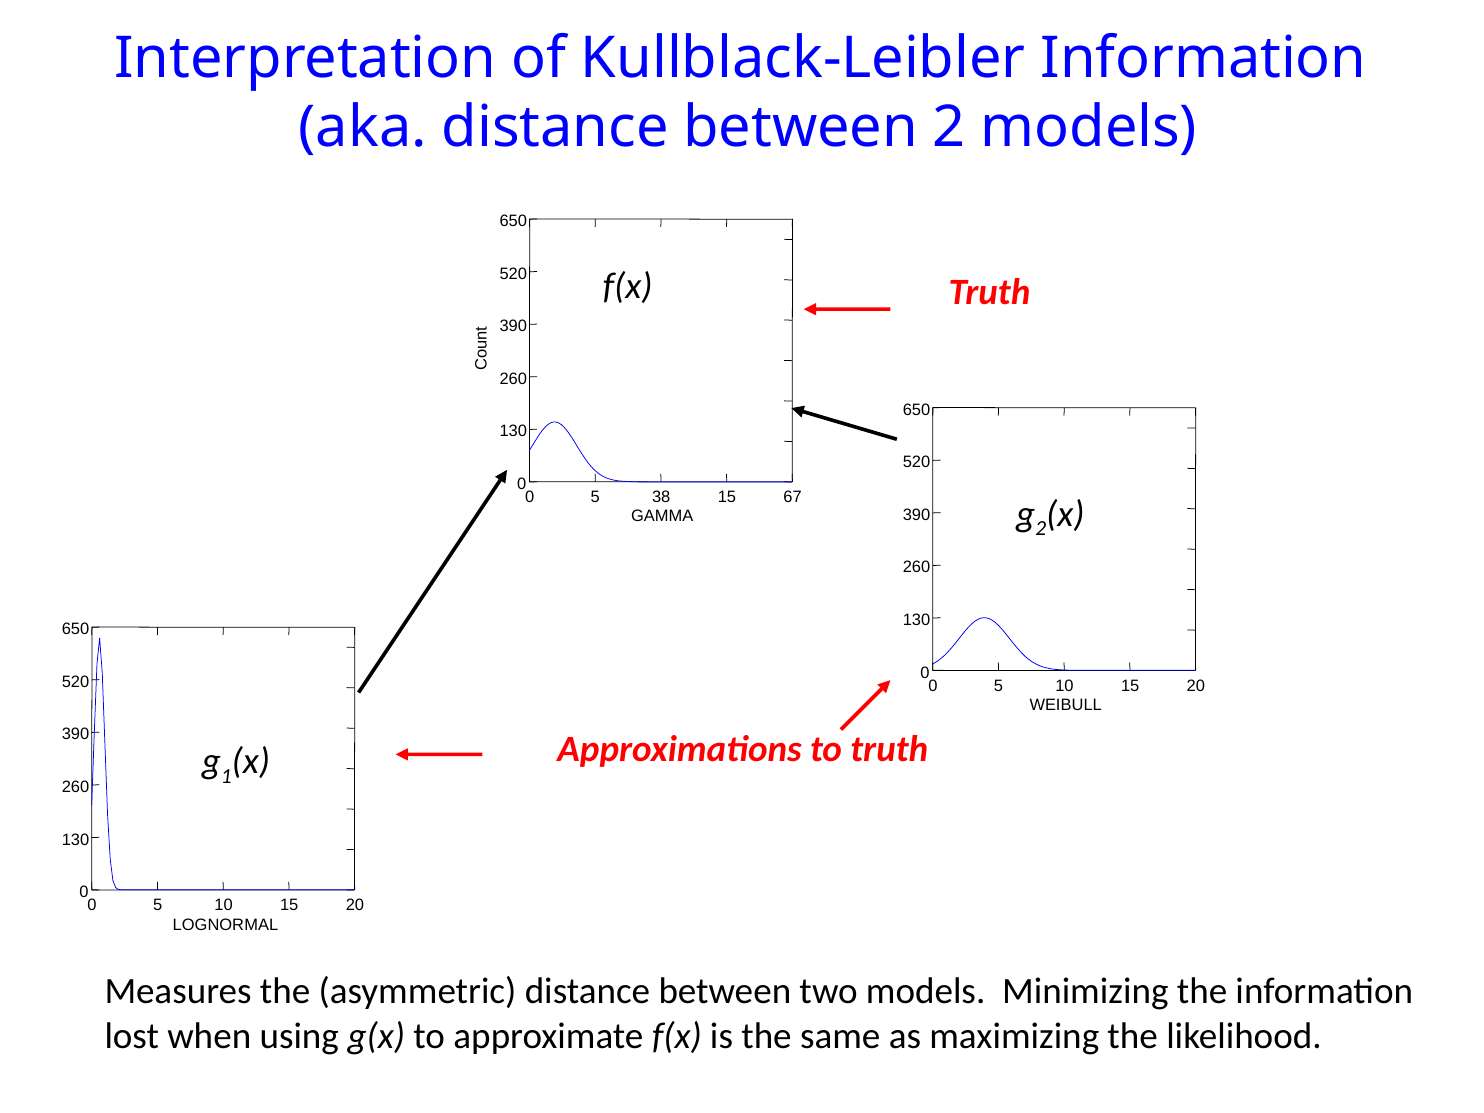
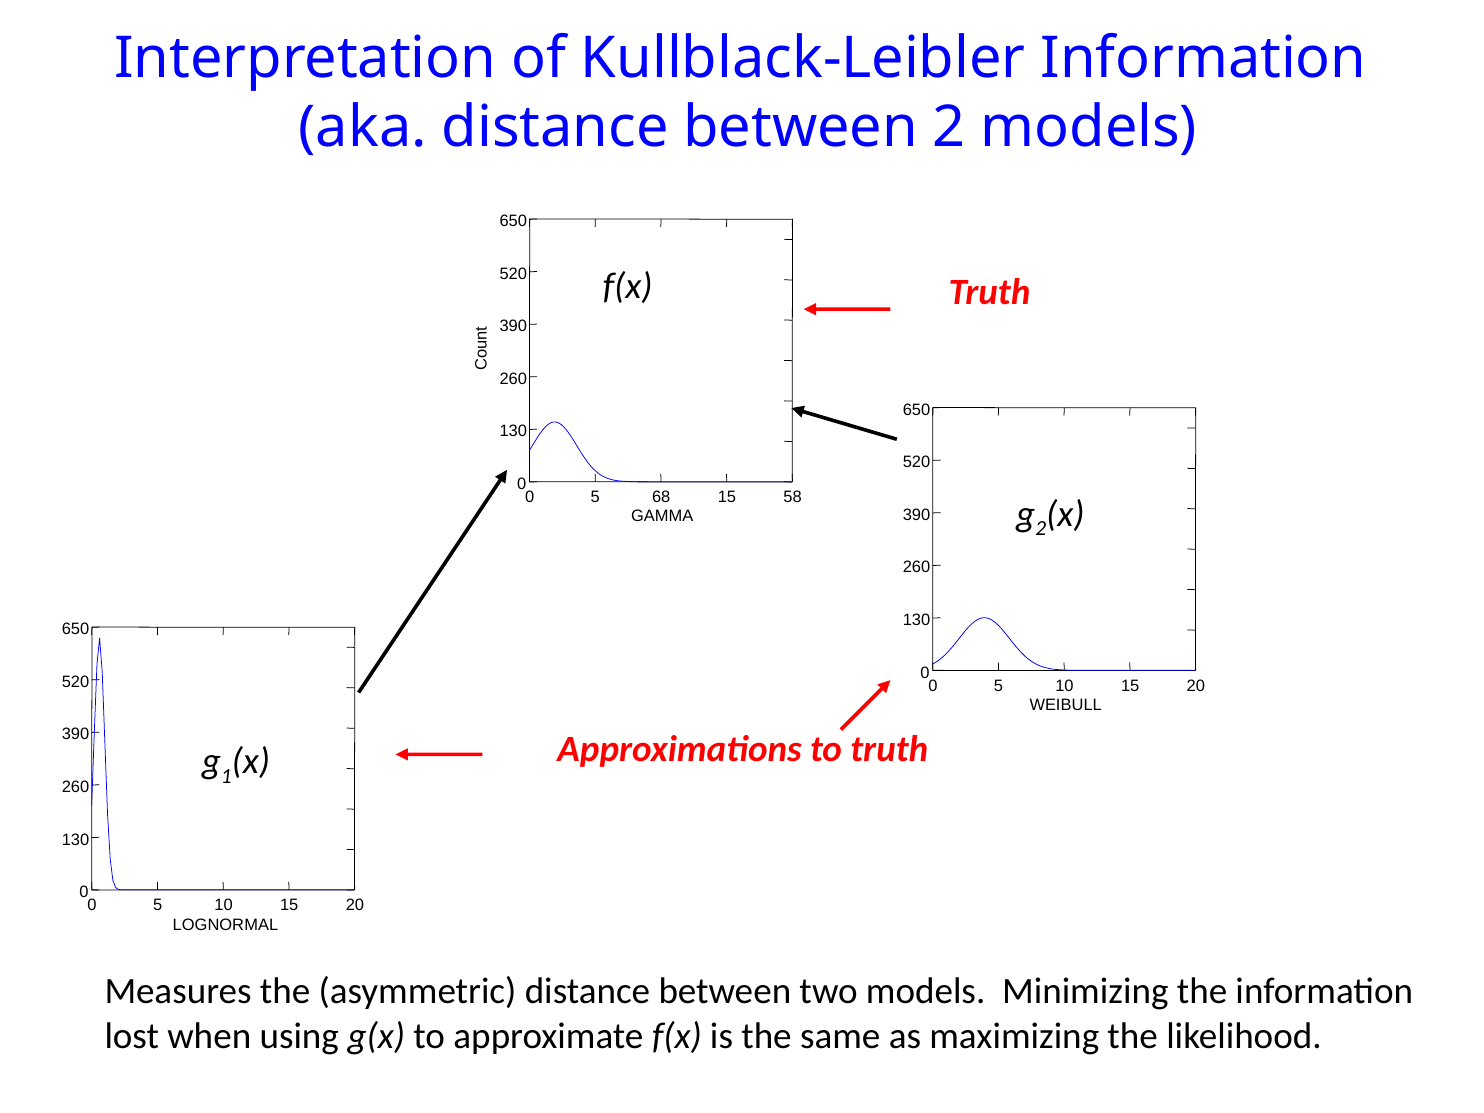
38: 38 -> 68 (661, 497)
67: 67 -> 58 (793, 497)
